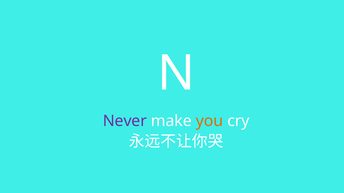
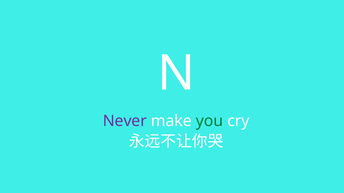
you colour: orange -> green (210, 121)
